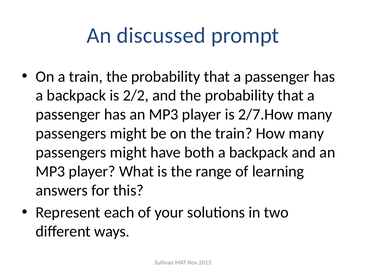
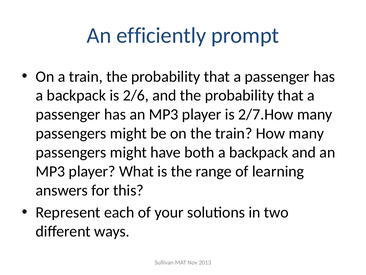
discussed: discussed -> efficiently (161, 35)
2/2: 2/2 -> 2/6 (136, 95)
